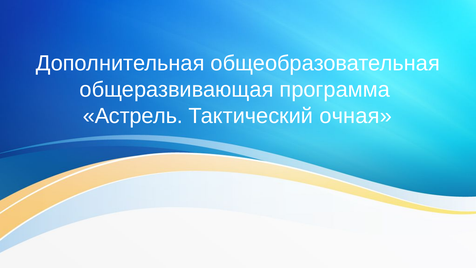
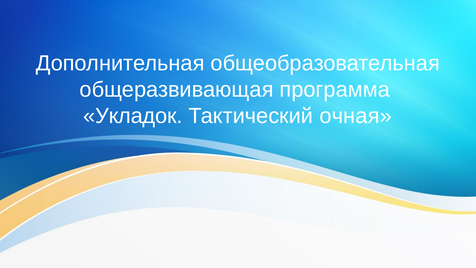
Астрель: Астрель -> Укладок (133, 116)
